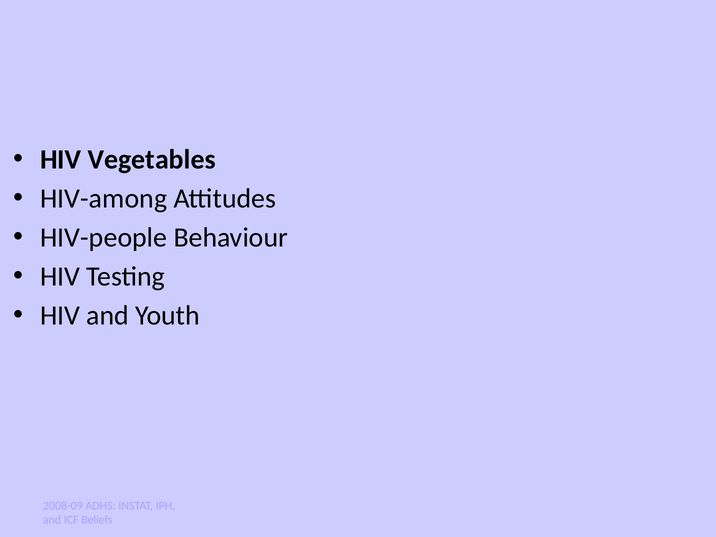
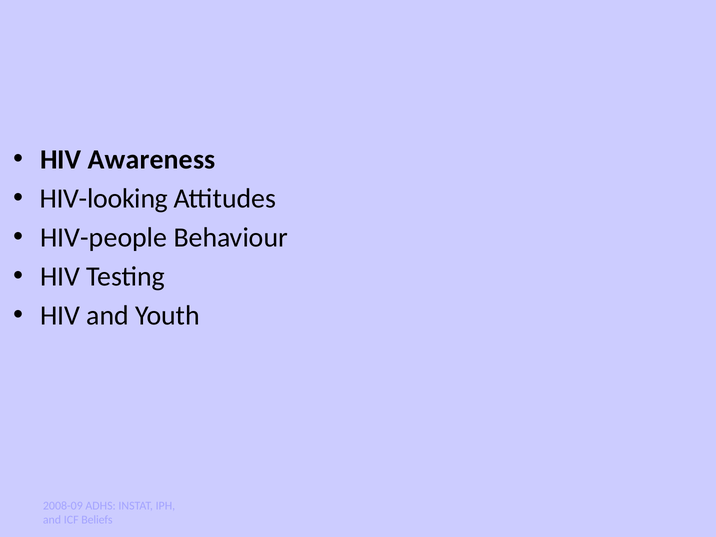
Vegetables: Vegetables -> Awareness (152, 159)
HIV-among: HIV-among -> HIV-looking (104, 198)
